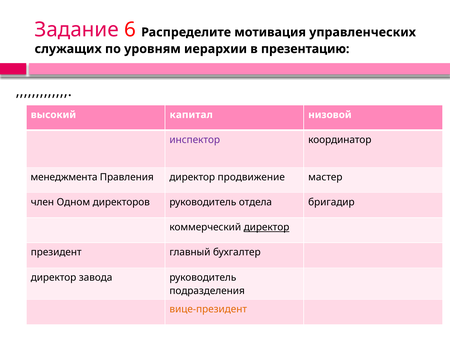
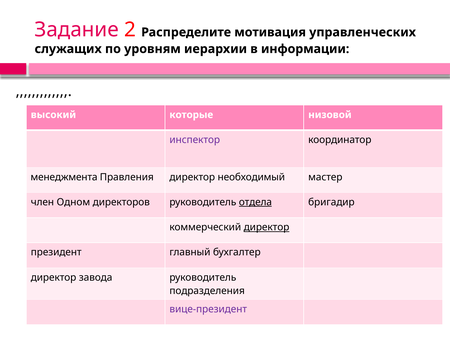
6: 6 -> 2 (130, 30)
презентацию: презентацию -> информации (305, 49)
капитал: капитал -> которые (191, 115)
продвижение: продвижение -> необходимый (251, 177)
отдела underline: none -> present (255, 202)
вице-президент colour: orange -> purple (208, 309)
